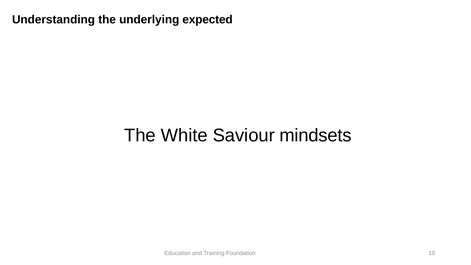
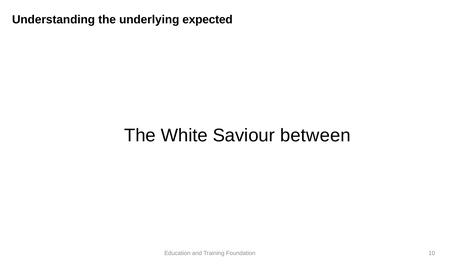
mindsets: mindsets -> between (315, 136)
